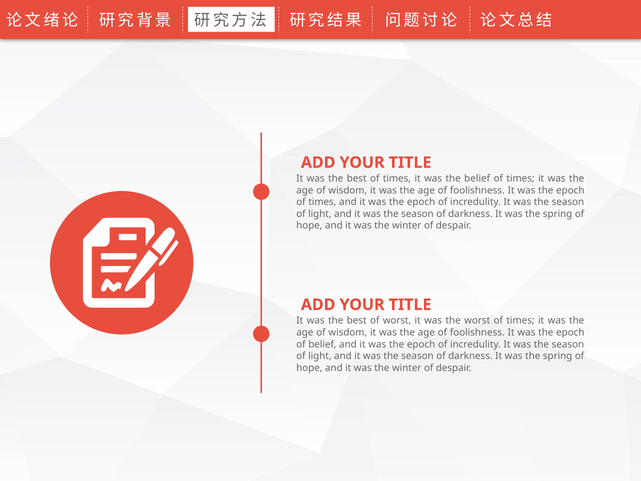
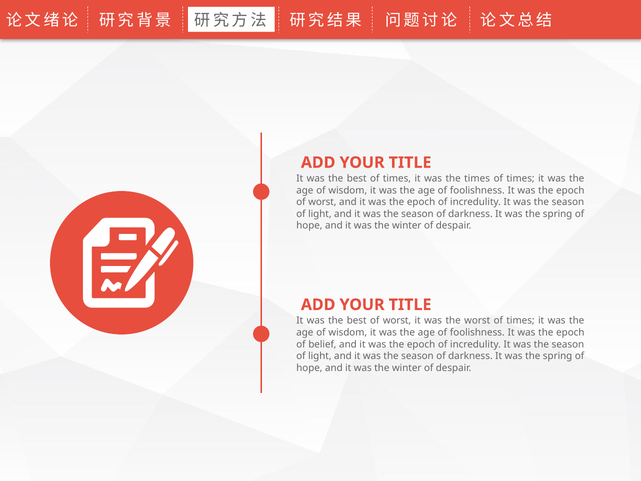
the belief: belief -> times (477, 178)
times: times -> worst (322, 202)
